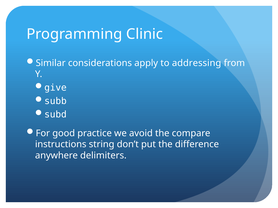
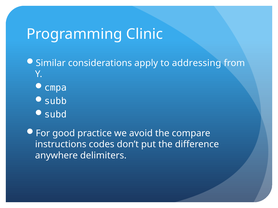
give: give -> cmpa (55, 88)
string: string -> codes (102, 145)
